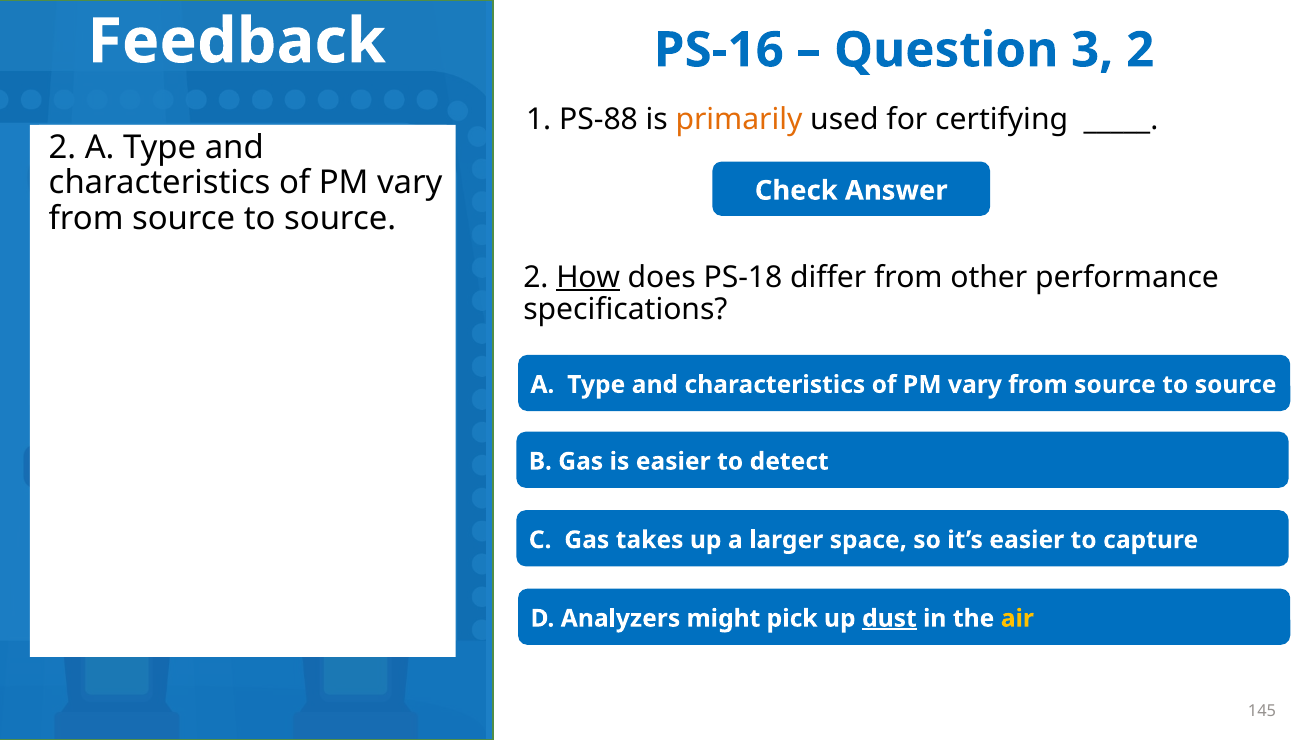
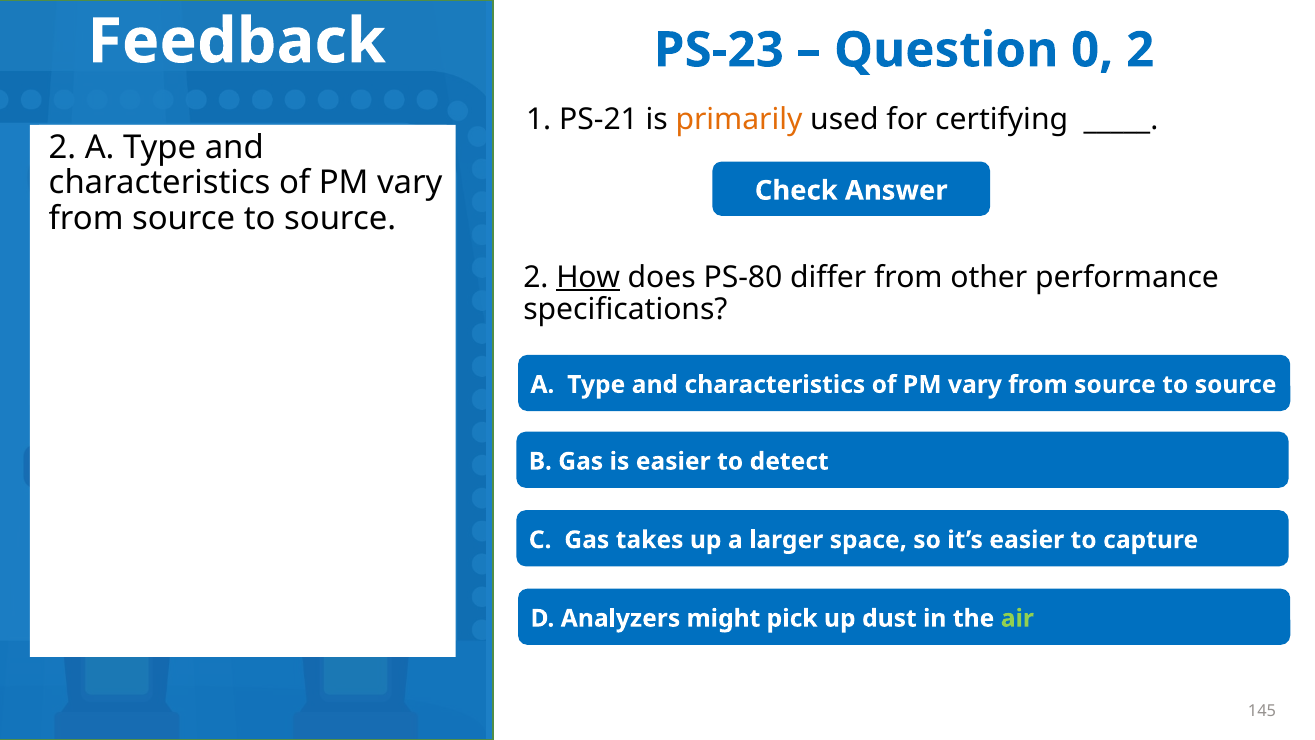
PS-16: PS-16 -> PS-23 (719, 50)
3: 3 -> 0 (1092, 50)
PS-88: PS-88 -> PS-21 (599, 119)
PS-18: PS-18 -> PS-80 (743, 277)
dust underline: present -> none (889, 618)
air colour: yellow -> light green (1017, 618)
